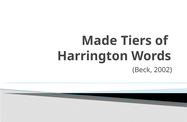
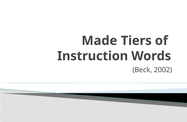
Harrington: Harrington -> Instruction (93, 56)
